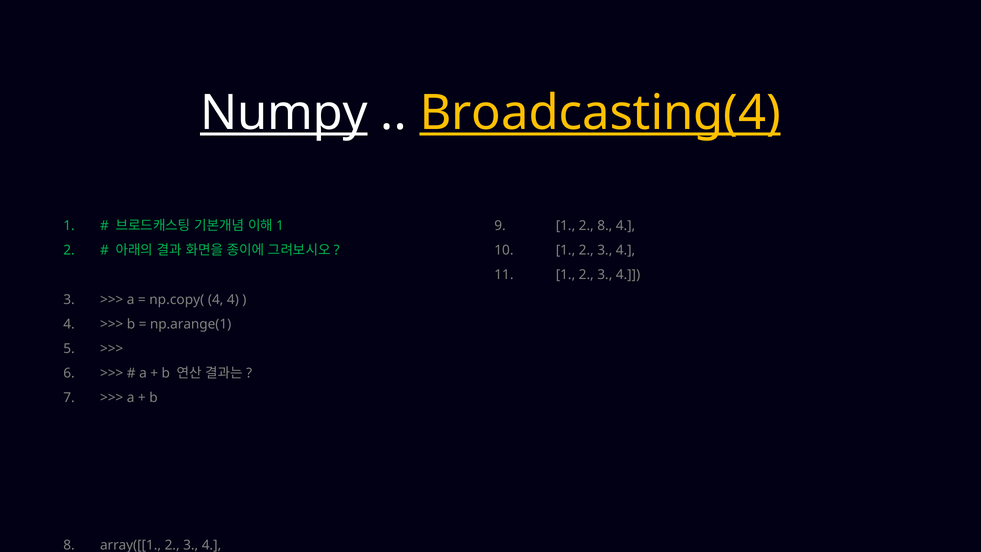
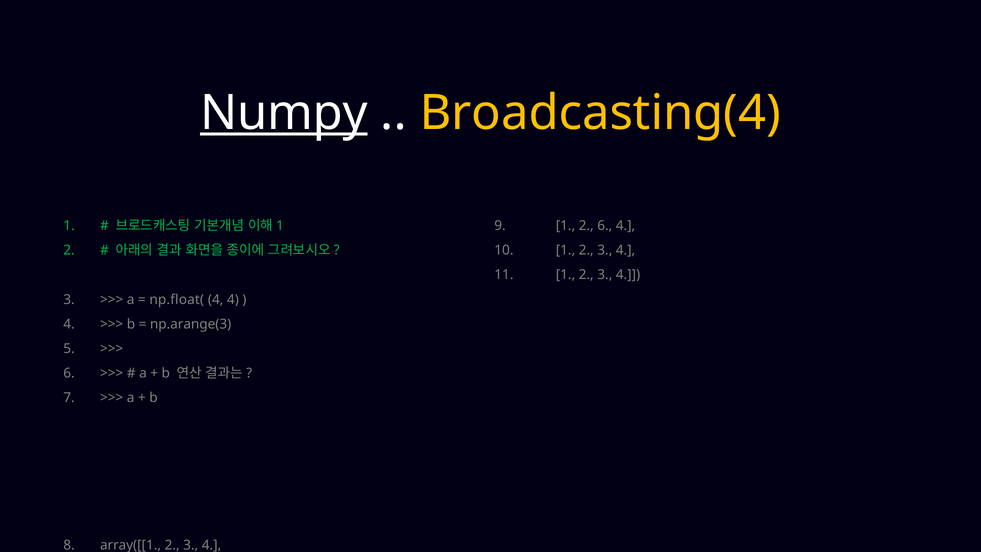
Broadcasting(4 underline: present -> none (600, 113)
2 8: 8 -> 6 (605, 226)
np.copy(: np.copy( -> np.float( (177, 299)
np.arange(1: np.arange(1 -> np.arange(3 (191, 324)
